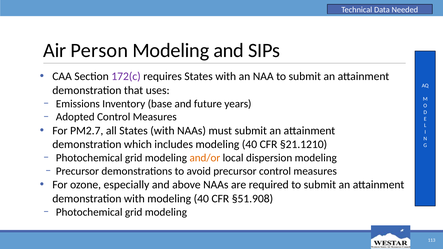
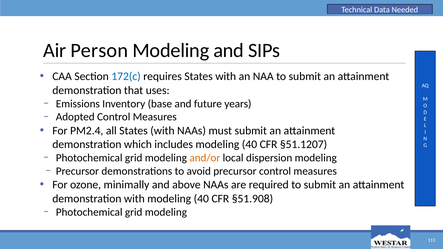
172(c colour: purple -> blue (126, 76)
PM2.7: PM2.7 -> PM2.4 (87, 131)
§21.1210: §21.1210 -> §51.1207 (304, 145)
especially: especially -> minimally (127, 185)
